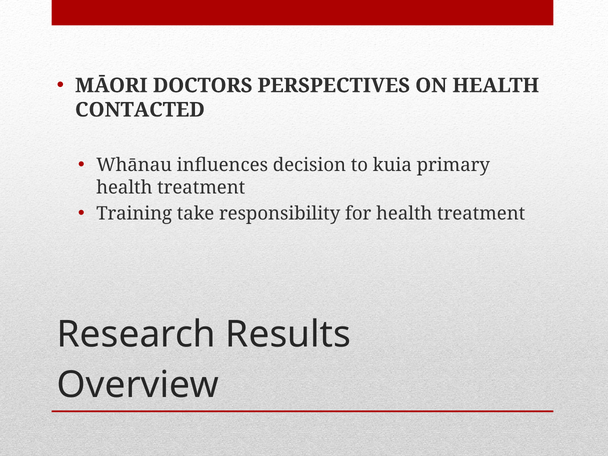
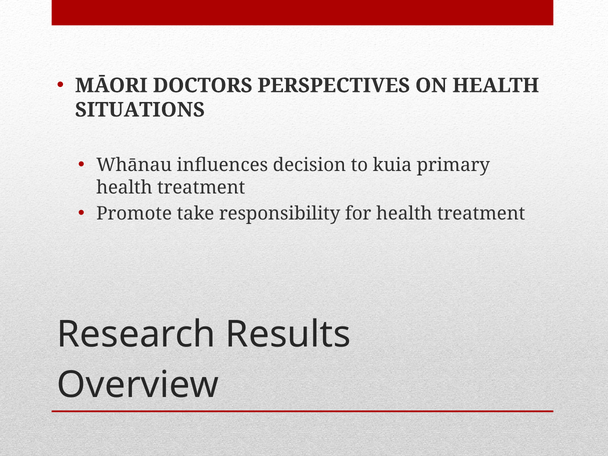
CONTACTED: CONTACTED -> SITUATIONS (140, 110)
Training: Training -> Promote (134, 213)
